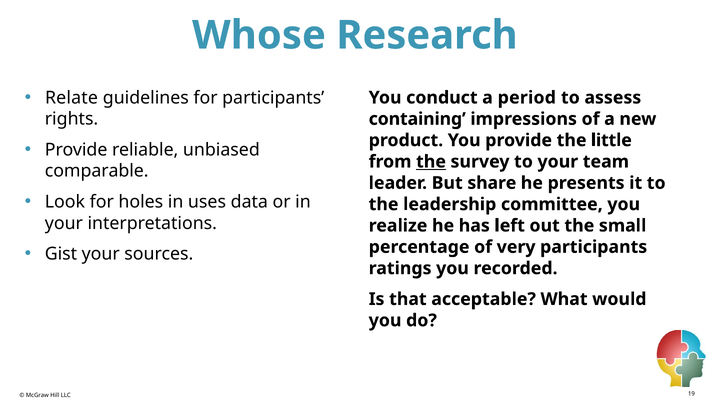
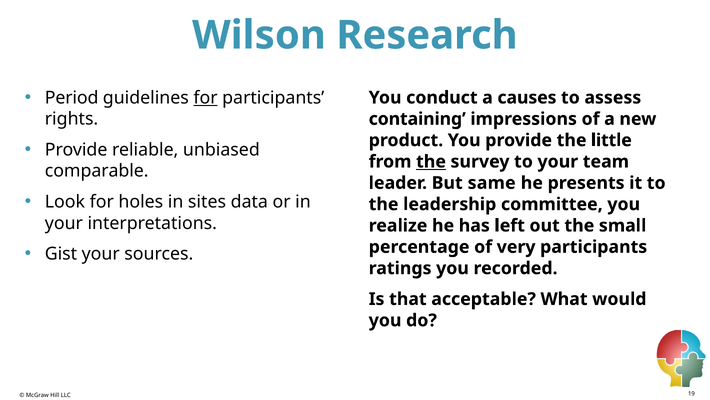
Whose: Whose -> Wilson (259, 35)
Relate: Relate -> Period (72, 97)
for underline: none -> present (206, 97)
period: period -> causes (527, 97)
share: share -> same (492, 183)
uses: uses -> sites (207, 202)
